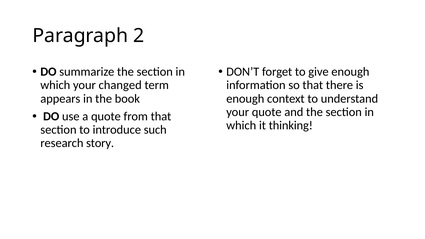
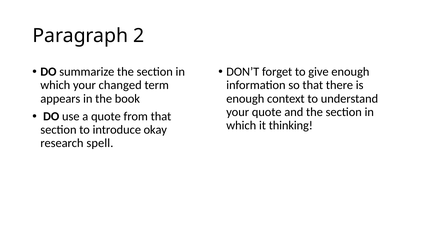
such: such -> okay (155, 130)
story: story -> spell (100, 143)
